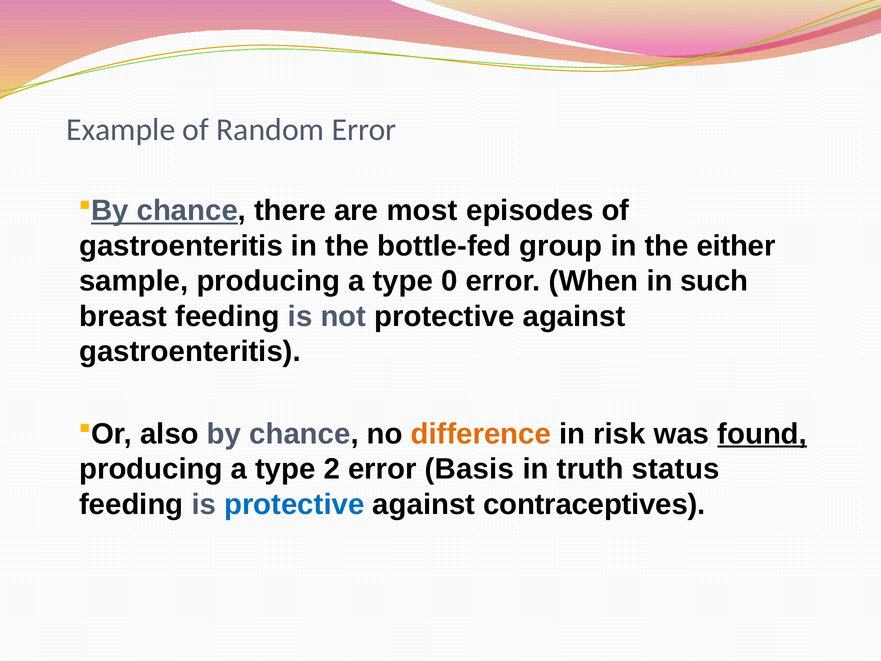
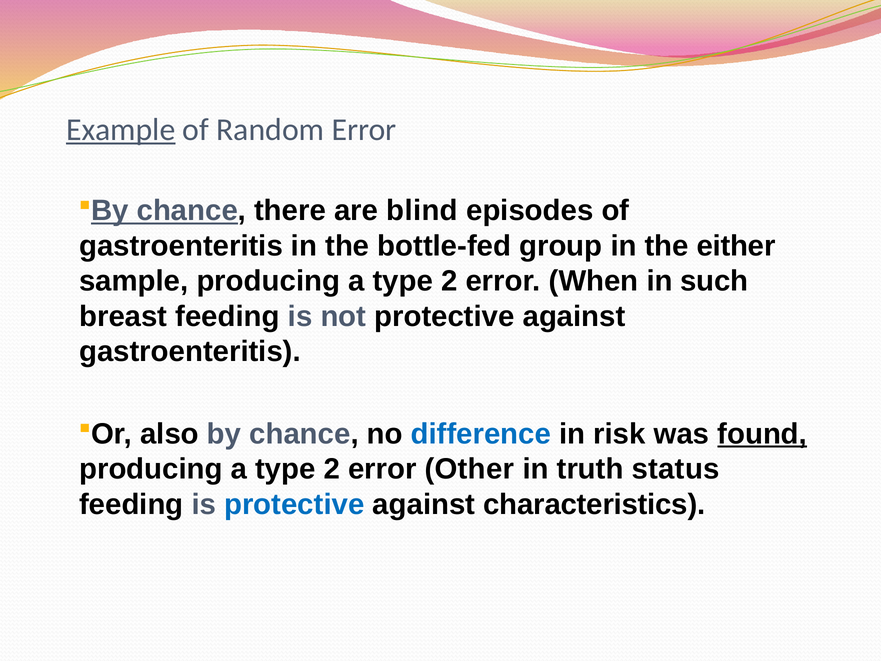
Example underline: none -> present (121, 130)
most: most -> blind (422, 210)
0: 0 -> 2 (449, 281)
difference colour: orange -> blue (481, 434)
Basis: Basis -> Other (470, 469)
contraceptives: contraceptives -> characteristics (594, 504)
